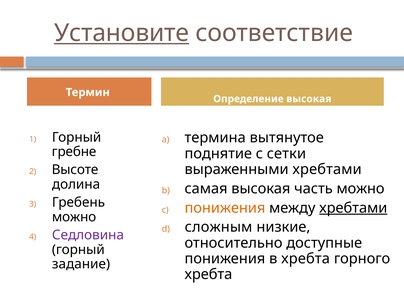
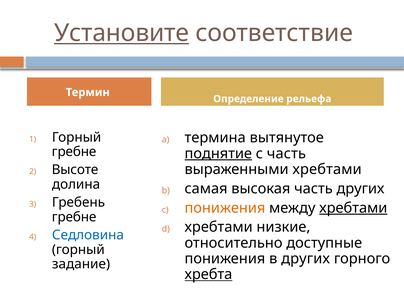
Определение высокая: высокая -> рельефа (309, 99)
поднятие underline: none -> present (218, 154)
с сетки: сетки -> часть (286, 154)
часть можно: можно -> других (361, 189)
можно: можно -> гребне (74, 217)
сложным: сложным -> хребтами (219, 227)
Седловина colour: purple -> blue (88, 235)
в хребта: хребта -> других (306, 259)
хребта underline: none -> present (208, 274)
